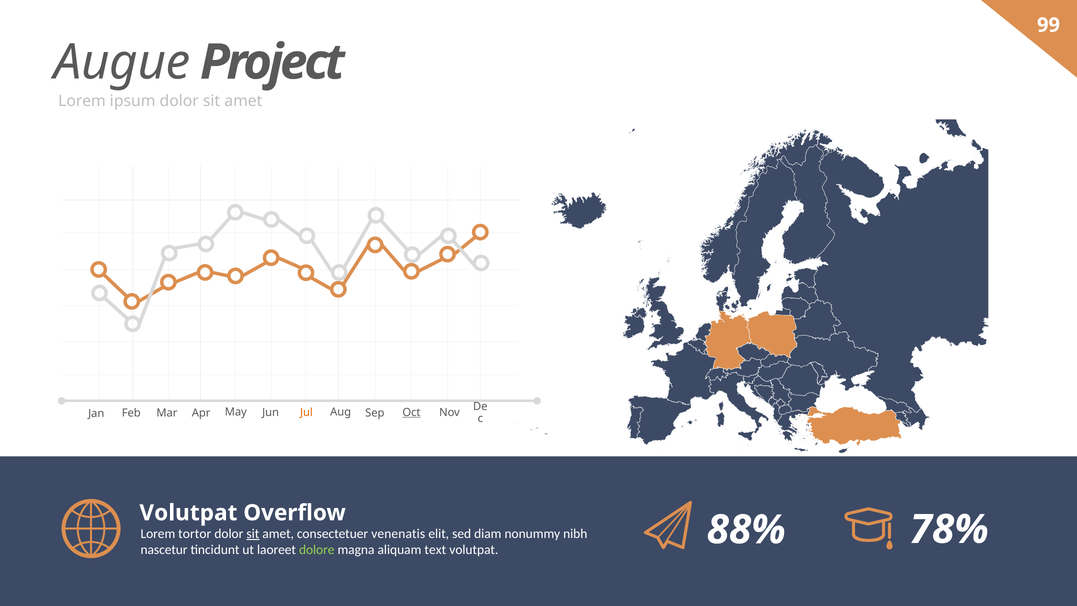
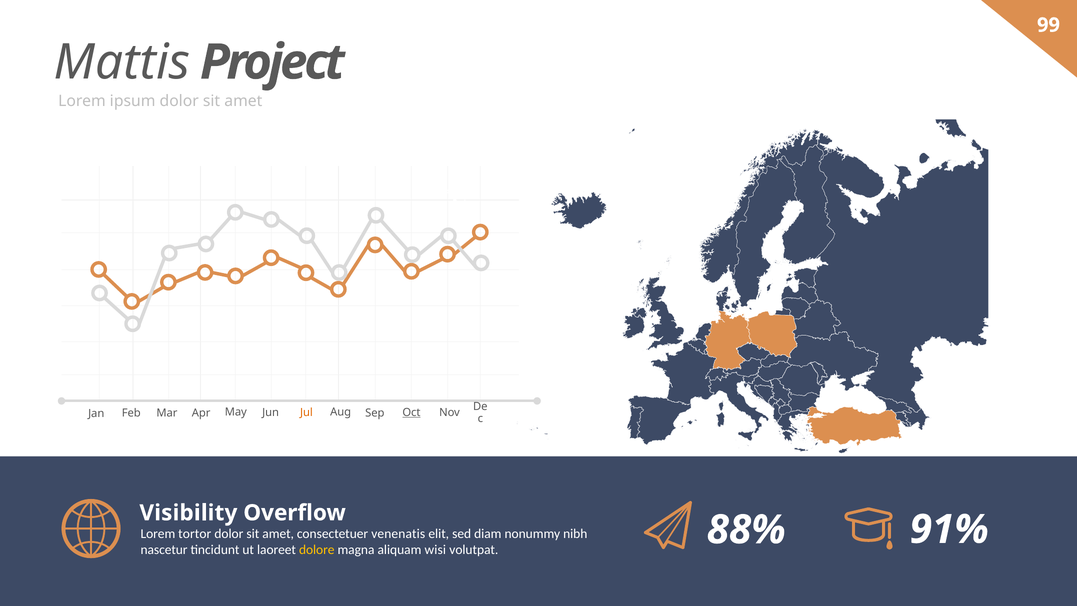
Augue: Augue -> Mattis (122, 62)
Volutpat: Volutpat -> Visibility (188, 513)
sit underline: present -> none (253, 534)
dolore colour: light green -> yellow (317, 550)
text: text -> wisi (435, 550)
78%: 78% -> 91% (949, 529)
